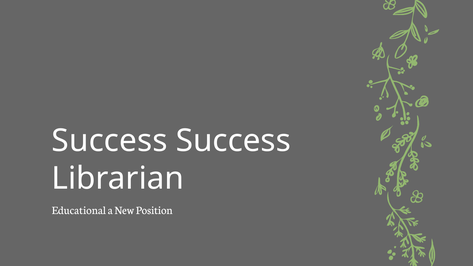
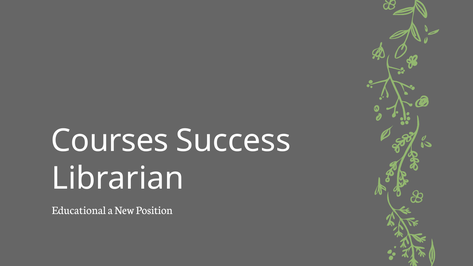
Success: Success -> Courses (110, 141)
